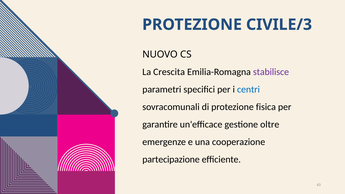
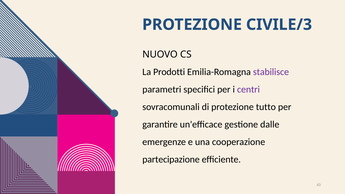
Crescita: Crescita -> Prodotti (169, 72)
centri colour: blue -> purple (248, 89)
fisica: fisica -> tutto (266, 107)
oltre: oltre -> dalle (270, 124)
